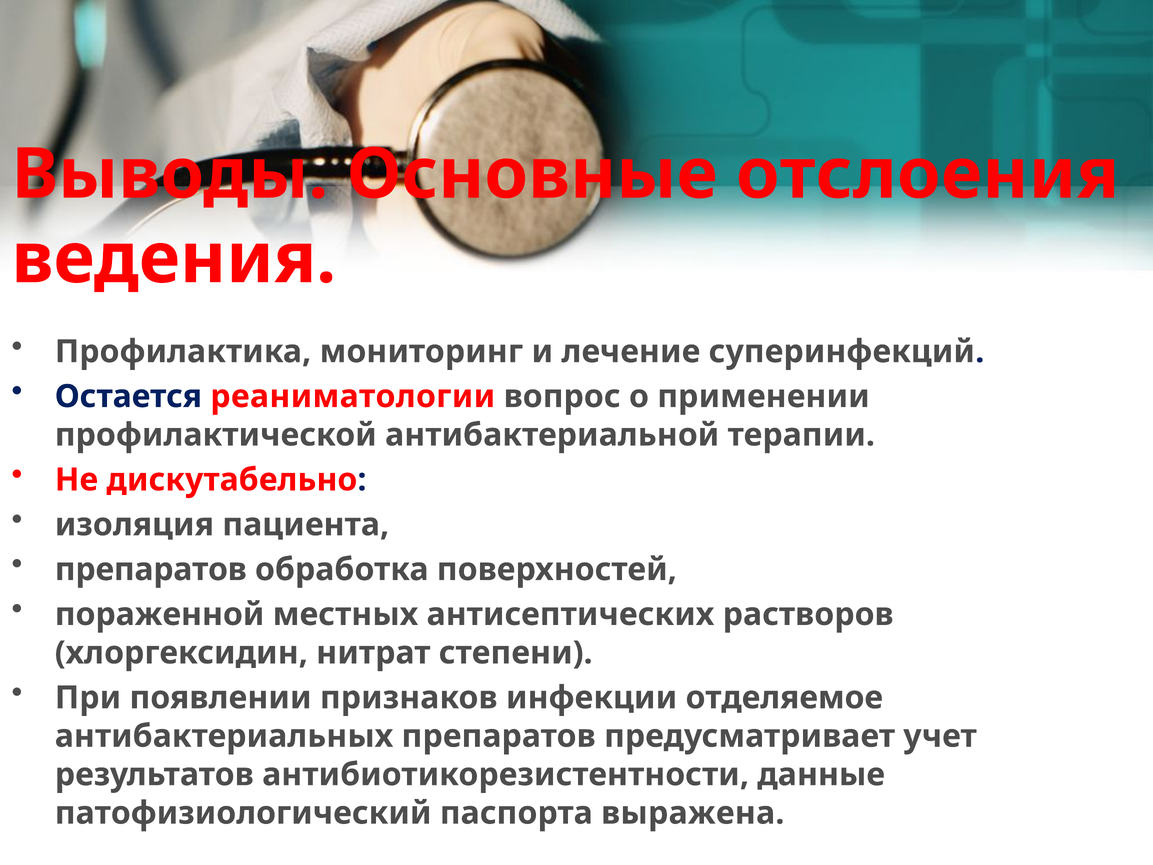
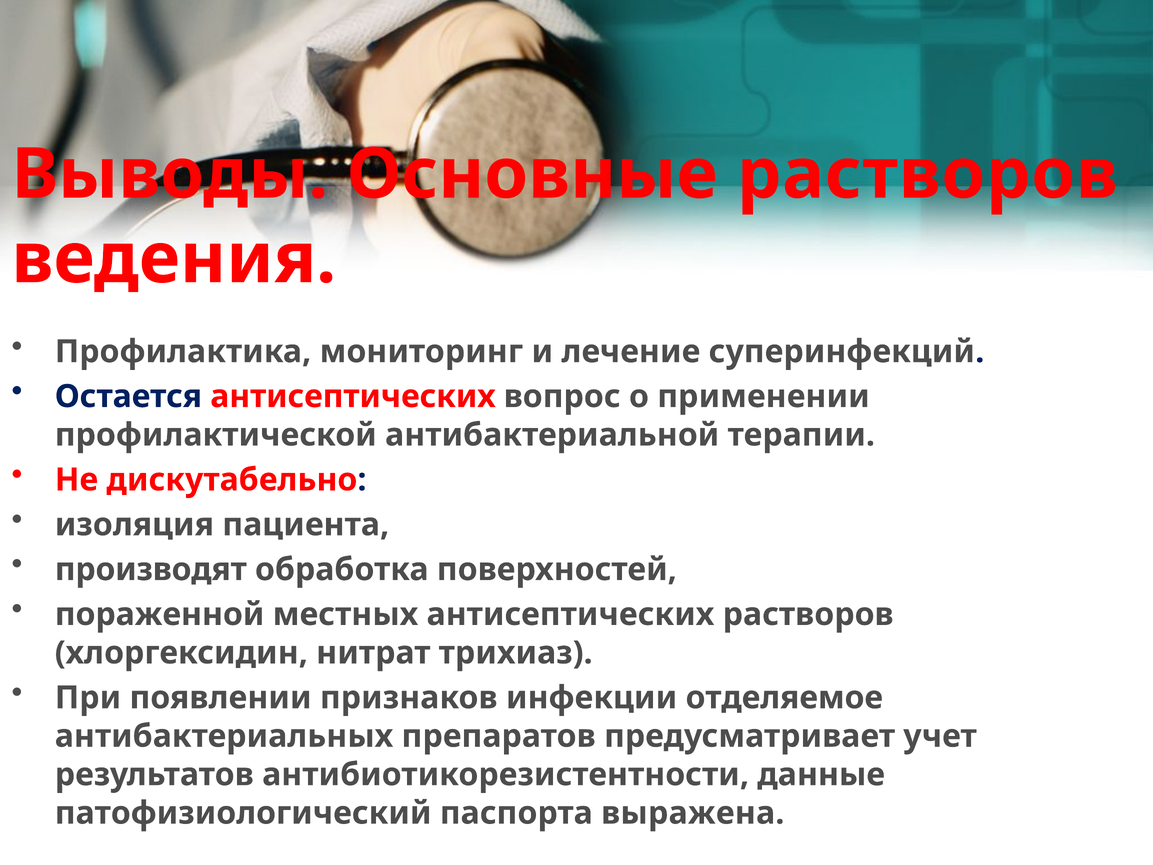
Основные отслоения: отслоения -> растворов (927, 174)
Остается реаниматологии: реаниматологии -> антисептических (353, 396)
препаратов: препаратов -> производят (151, 569)
степени: степени -> трихиаз (516, 653)
